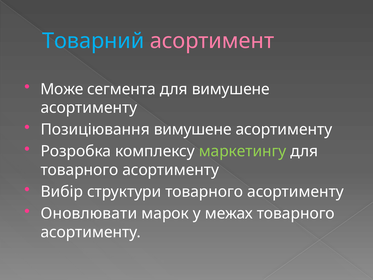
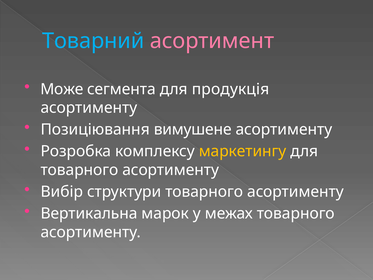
для вимушене: вимушене -> продукція (231, 89)
маркетингу colour: light green -> yellow (243, 151)
Оновлювати: Оновлювати -> Вертикальна (89, 213)
